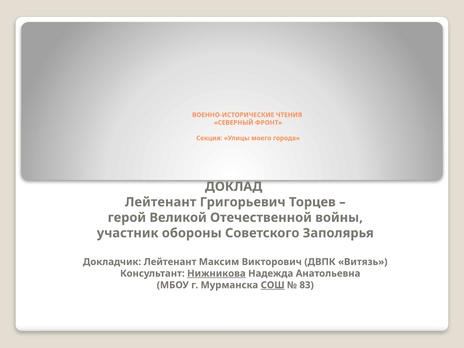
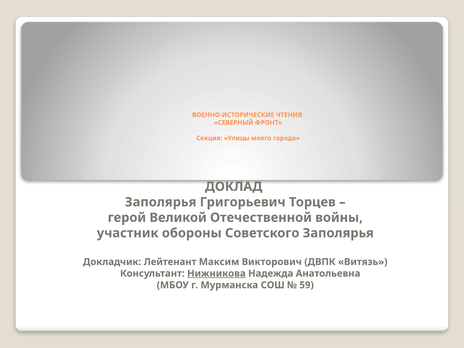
Лейтенант: Лейтенант -> Заполярья (161, 202)
СОШ underline: present -> none (273, 285)
83: 83 -> 59 (307, 285)
